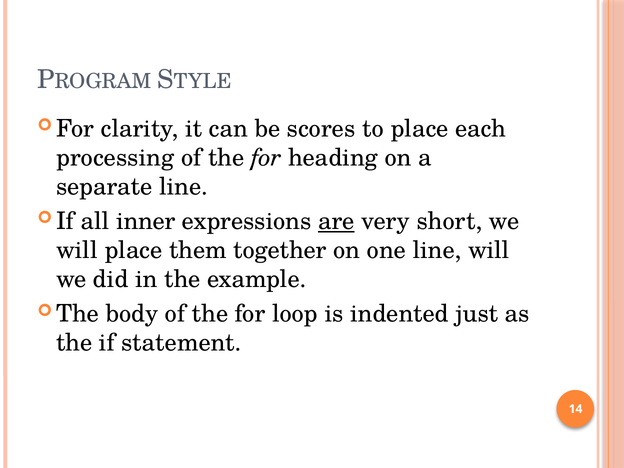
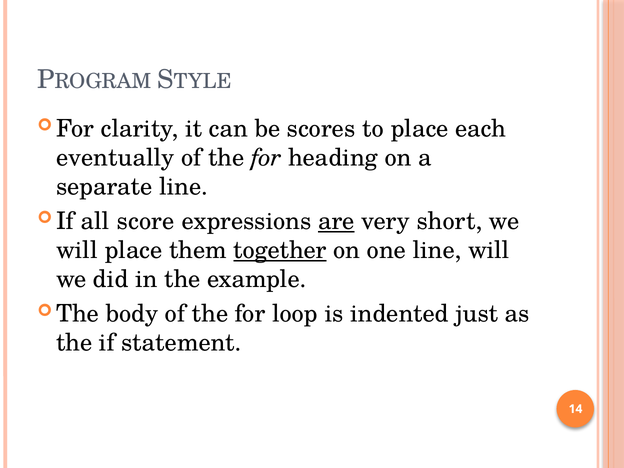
processing: processing -> eventually (115, 158)
inner: inner -> score (146, 221)
together underline: none -> present (280, 250)
